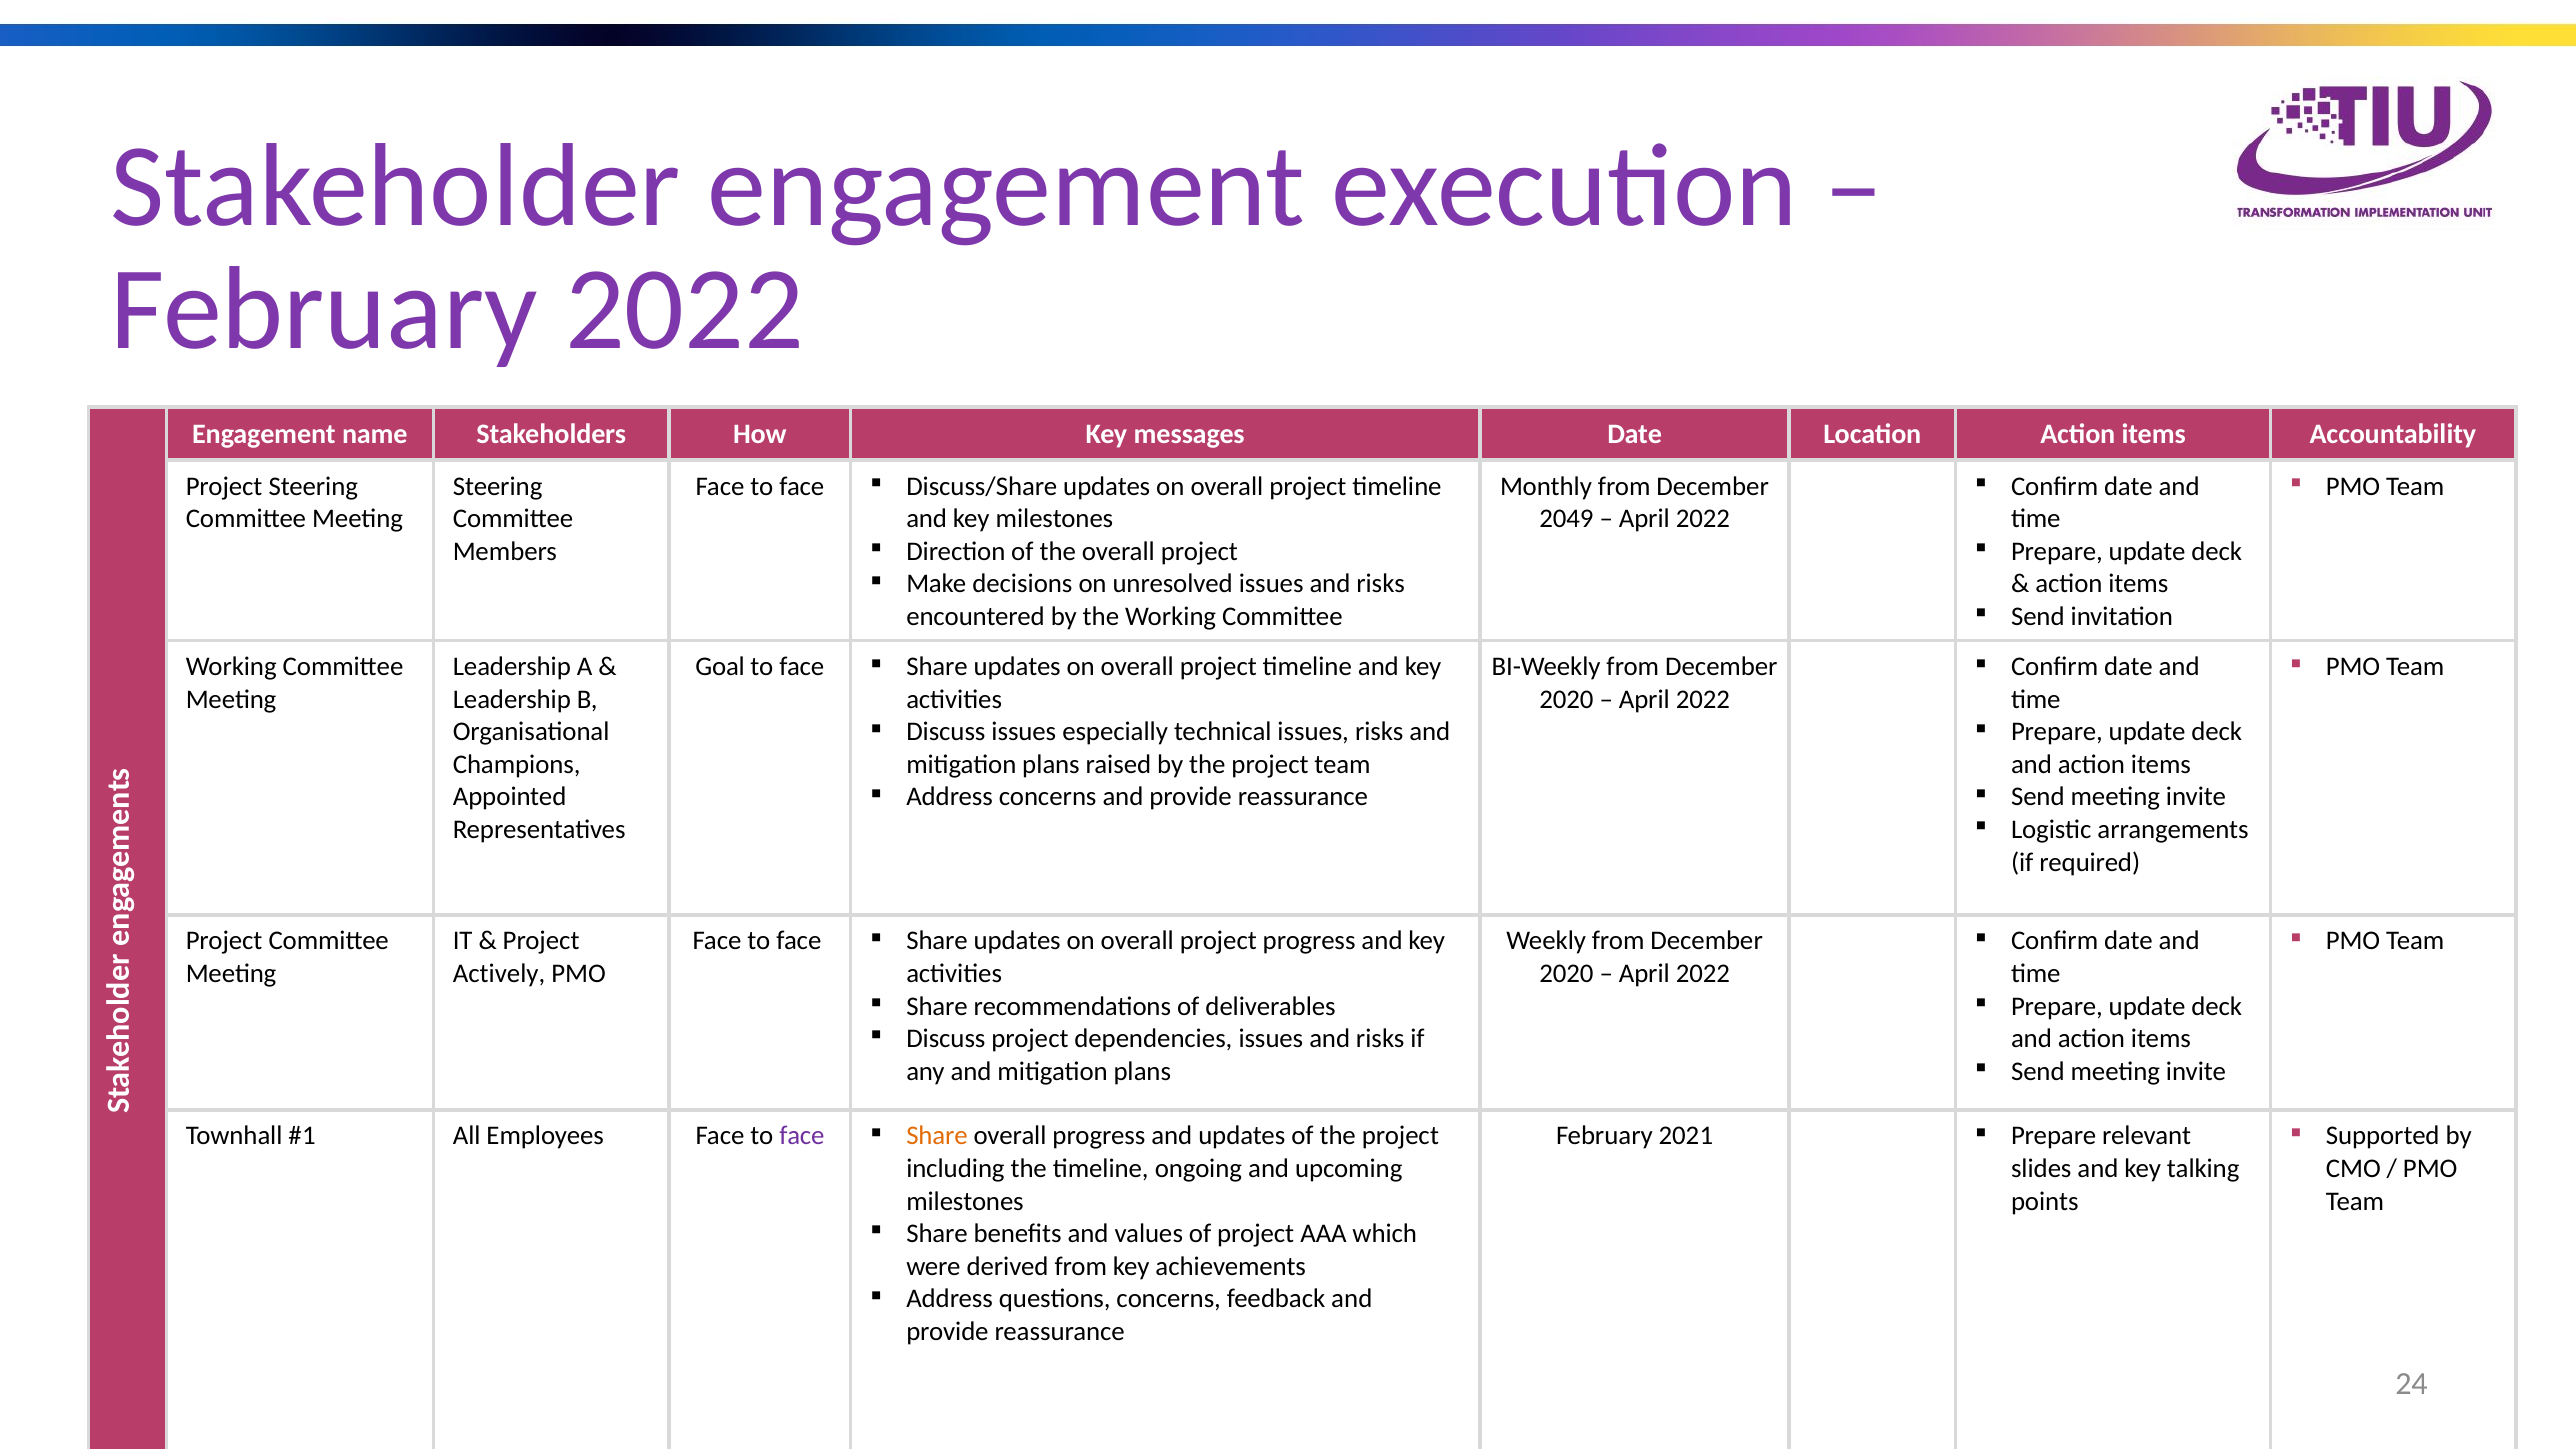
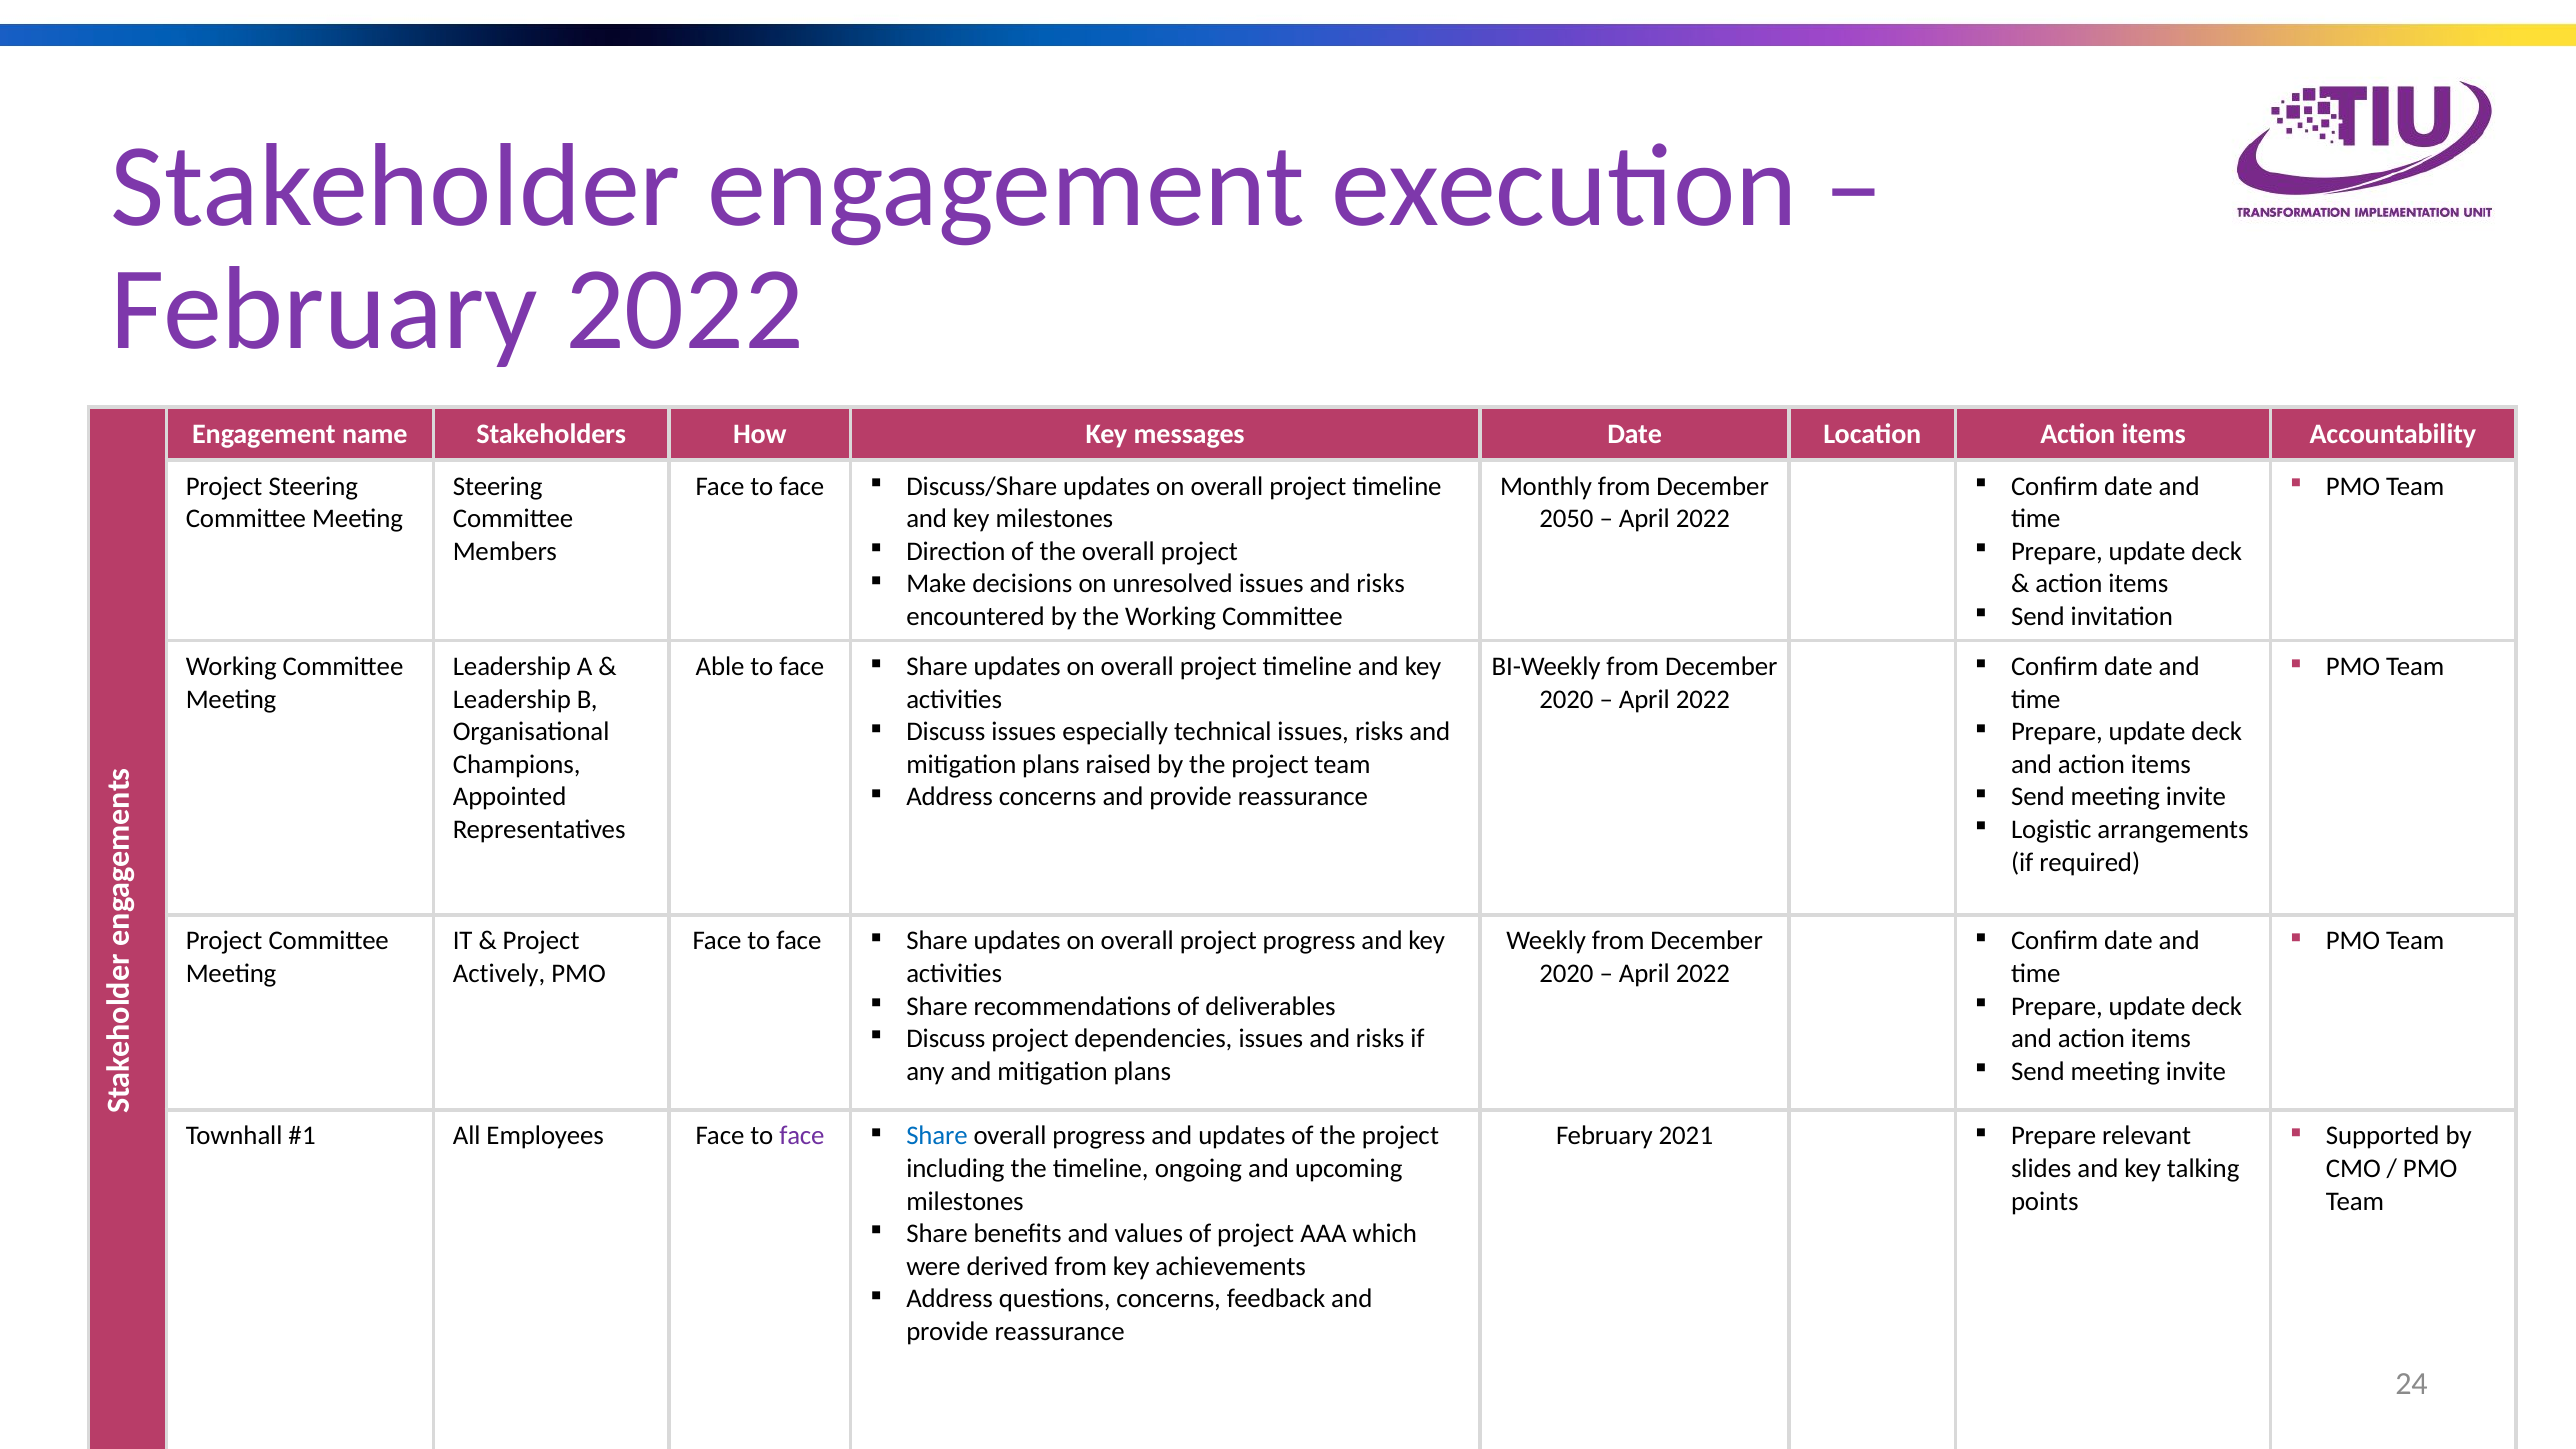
2049: 2049 -> 2050 (1566, 519)
Goal: Goal -> Able (720, 667)
Share colour: orange -> blue (937, 1136)
